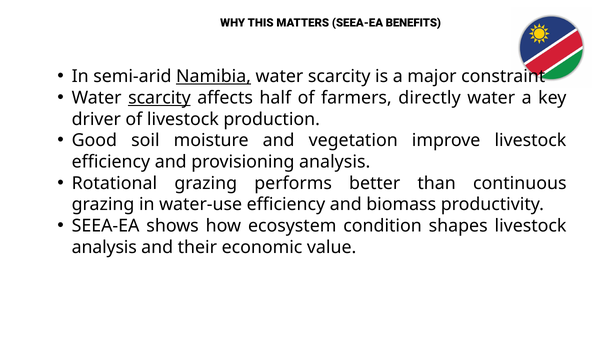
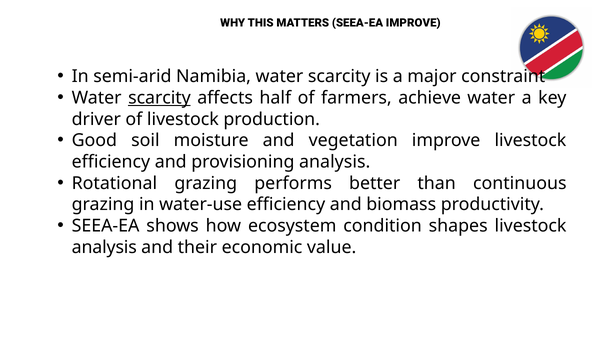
SEEA‑EA BENEFITS: BENEFITS -> IMPROVE (413, 23)
Namibia underline: present -> none (214, 76)
directly: directly -> achieve (430, 98)
